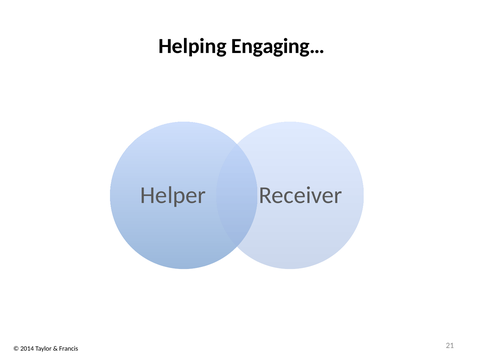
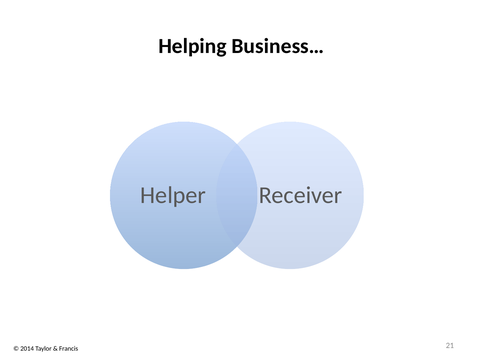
Engaging…: Engaging… -> Business… (278, 46)
